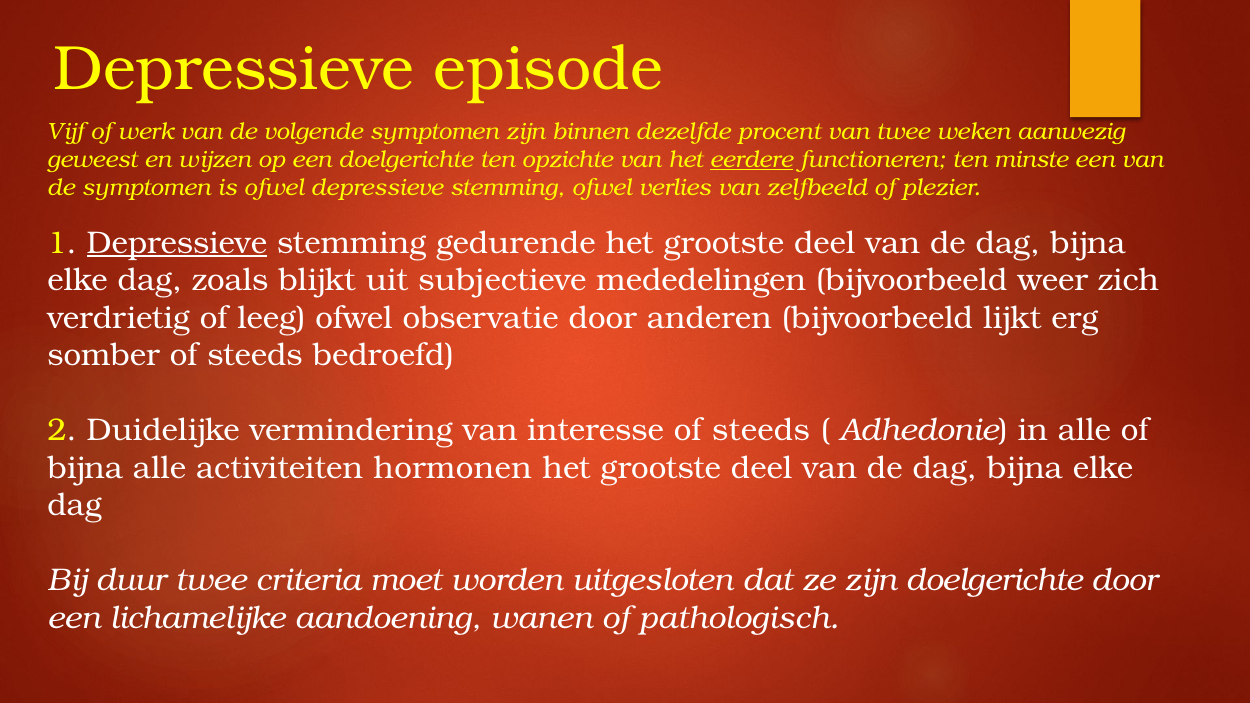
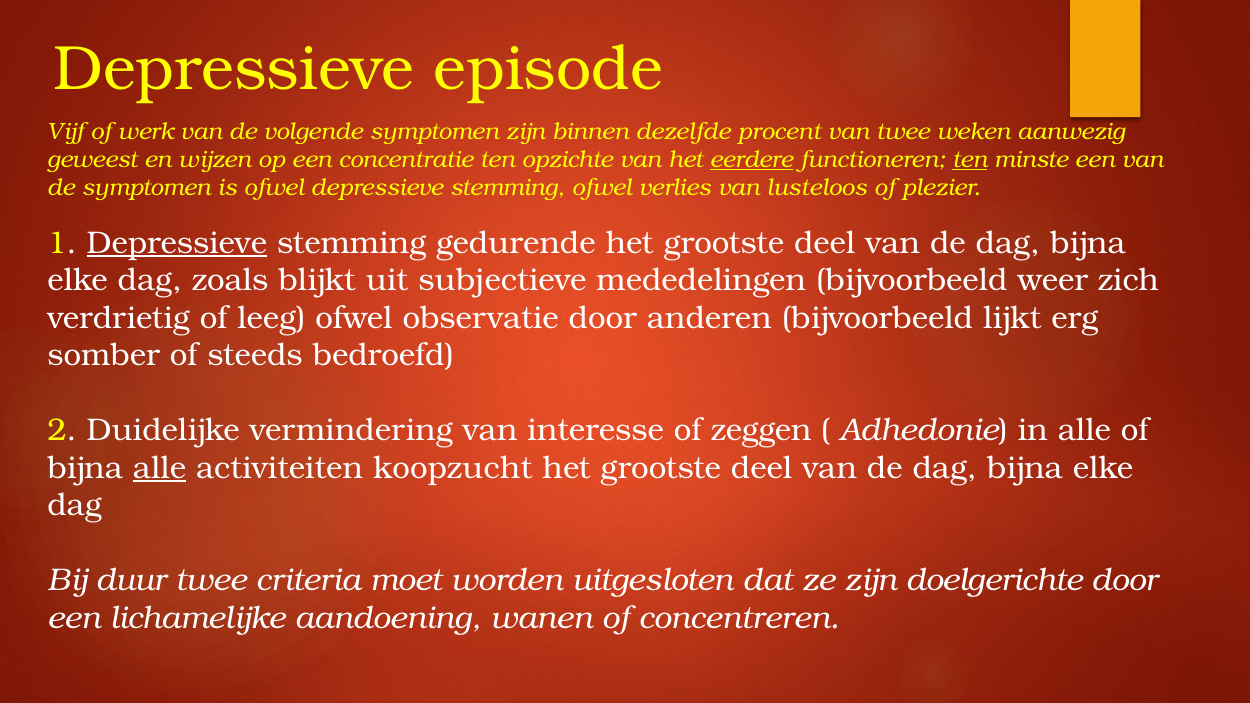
een doelgerichte: doelgerichte -> concentratie (406, 159)
ten underline: none -> present (970, 159)
zelfbeeld: zelfbeeld -> lusteloos (817, 188)
interesse of steeds: steeds -> zeggen (761, 430)
alle underline: none -> present (160, 468)
hormonen: hormonen -> koopzucht (453, 468)
pathologisch: pathologisch -> concentreren (739, 618)
